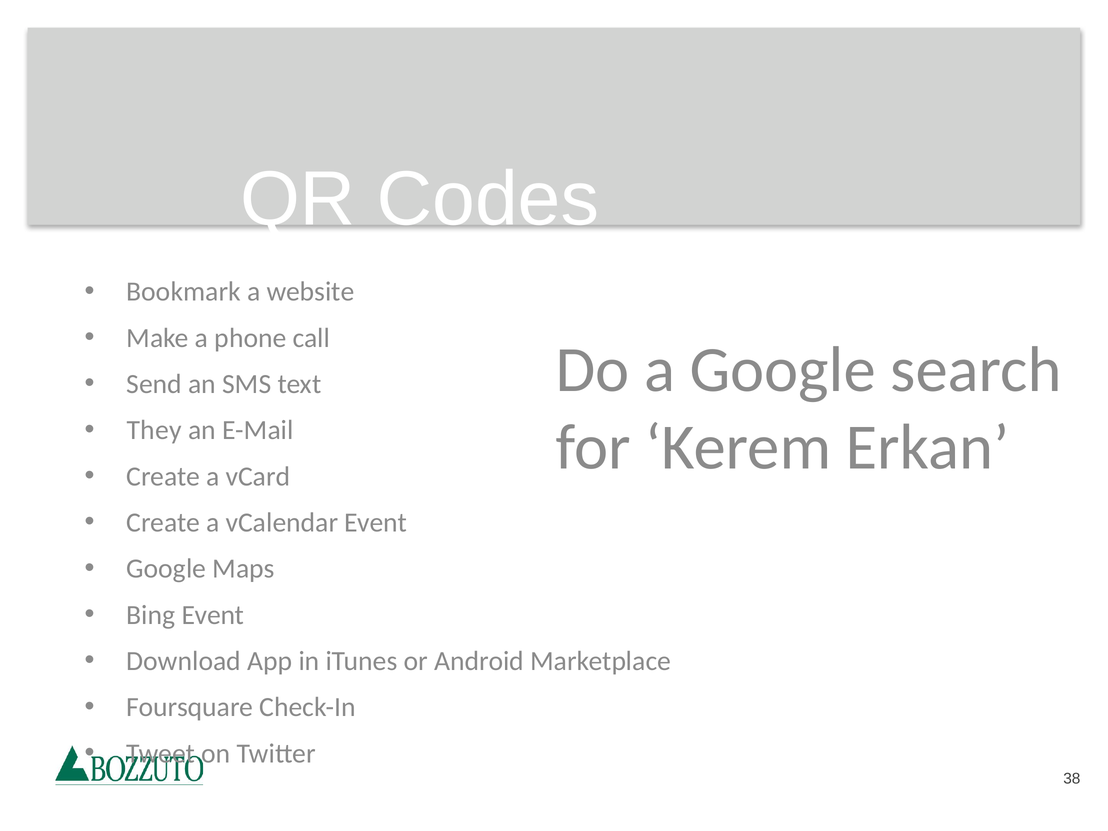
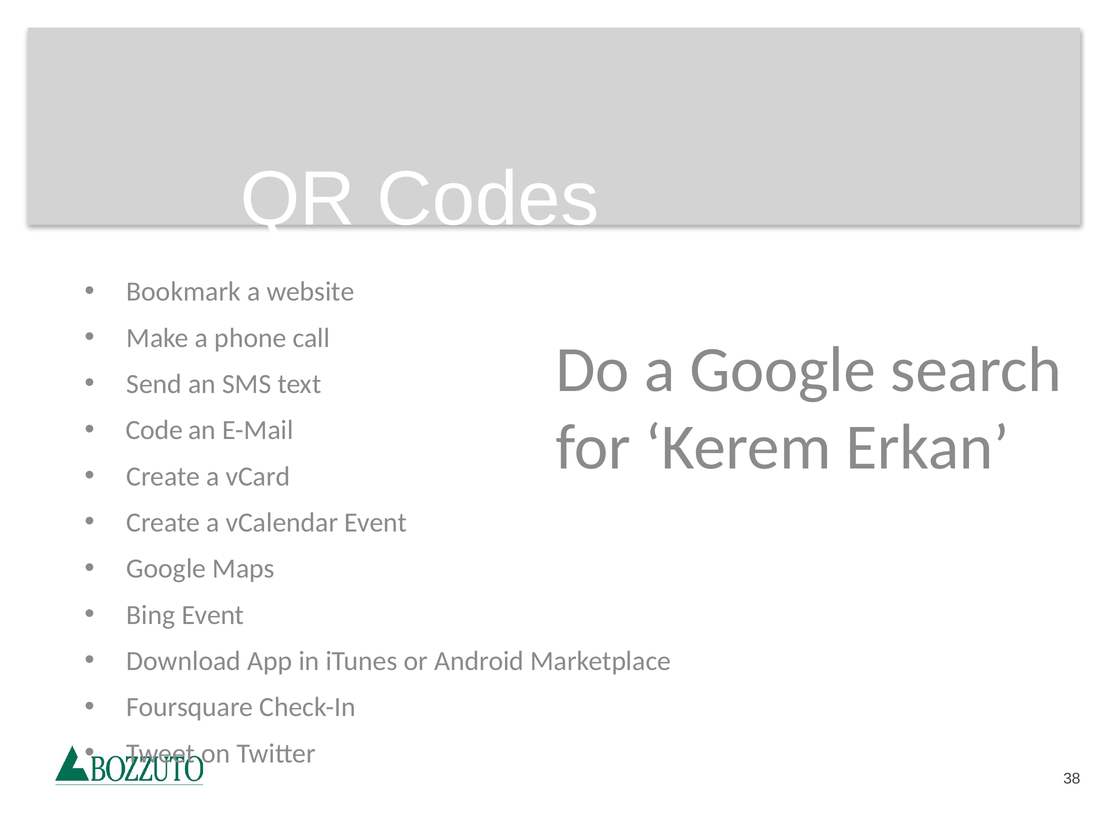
They: They -> Code (154, 430)
